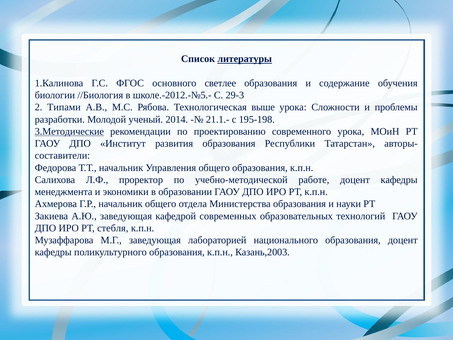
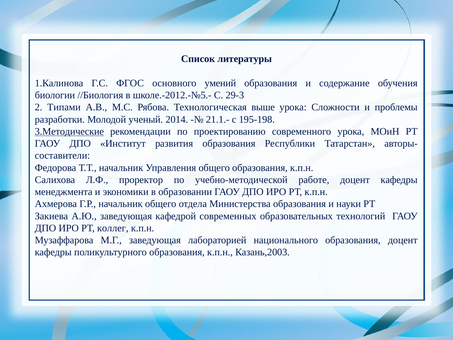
литературы underline: present -> none (245, 59)
светлее: светлее -> умений (220, 83)
стебля: стебля -> коллег (113, 228)
